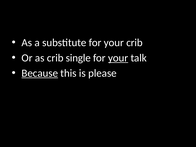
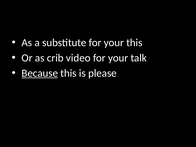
your crib: crib -> this (134, 43)
single: single -> video (78, 58)
your underline: present -> none (118, 58)
